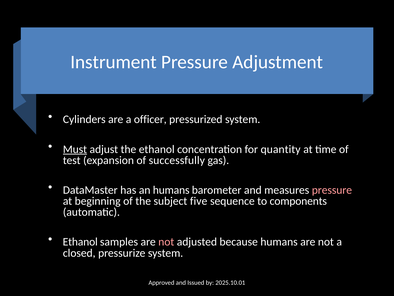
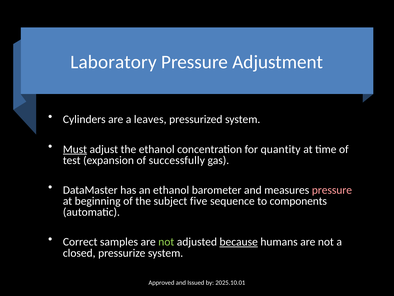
Instrument: Instrument -> Laboratory (114, 62)
officer: officer -> leaves (150, 119)
an humans: humans -> ethanol (171, 190)
Ethanol: Ethanol -> Correct (80, 241)
not colour: pink -> light green (166, 241)
because underline: none -> present (239, 241)
